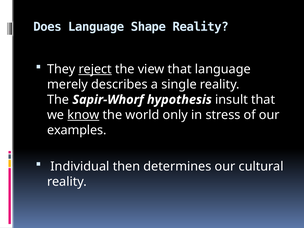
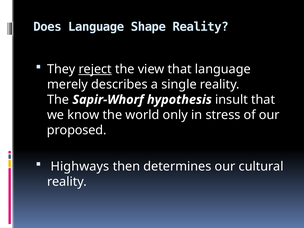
know underline: present -> none (83, 115)
examples: examples -> proposed (77, 130)
Individual: Individual -> Highways (80, 166)
